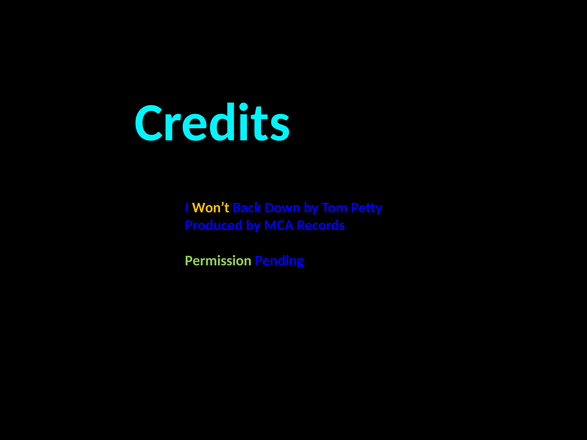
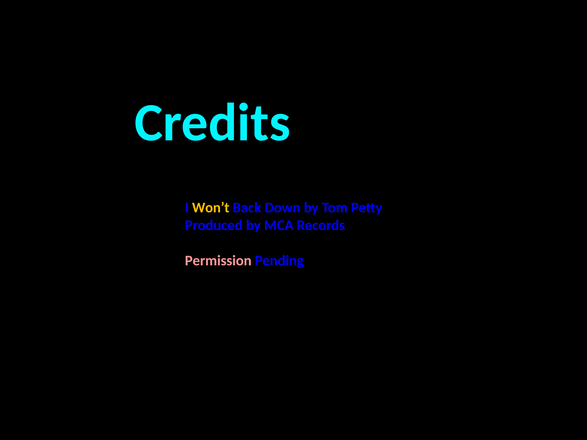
Permission colour: light green -> pink (218, 261)
